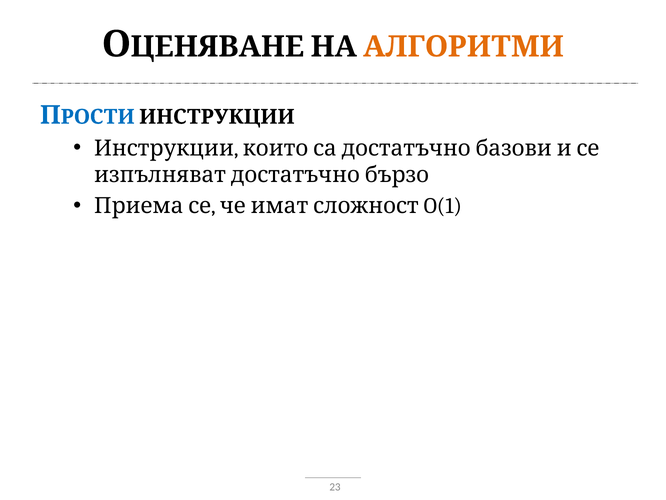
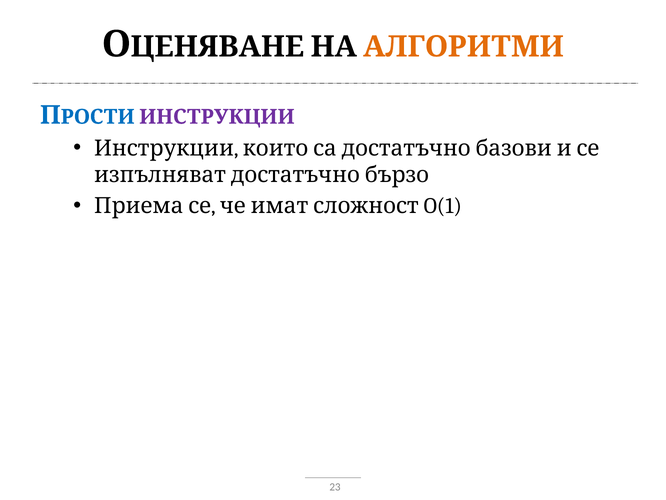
ИНСТРУКЦИИ colour: black -> purple (217, 117)
